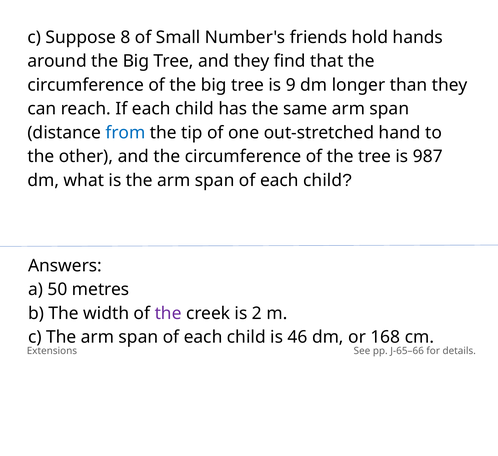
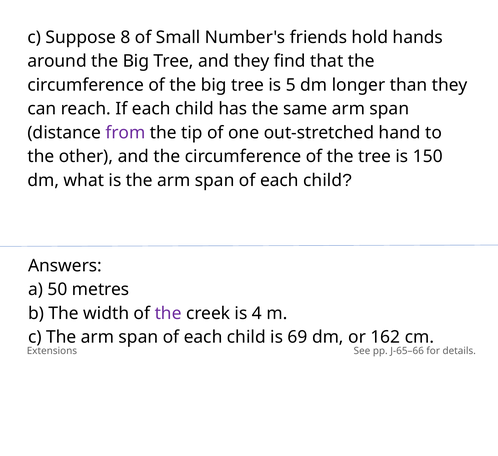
9: 9 -> 5 (291, 85)
from colour: blue -> purple (125, 133)
987: 987 -> 150 (428, 157)
2: 2 -> 4 (257, 314)
46: 46 -> 69 (298, 337)
168: 168 -> 162 (385, 337)
